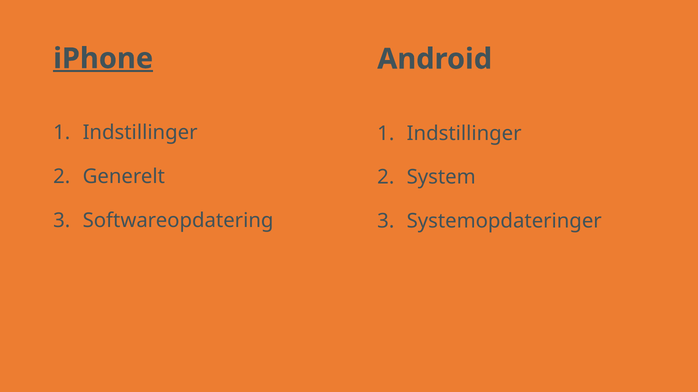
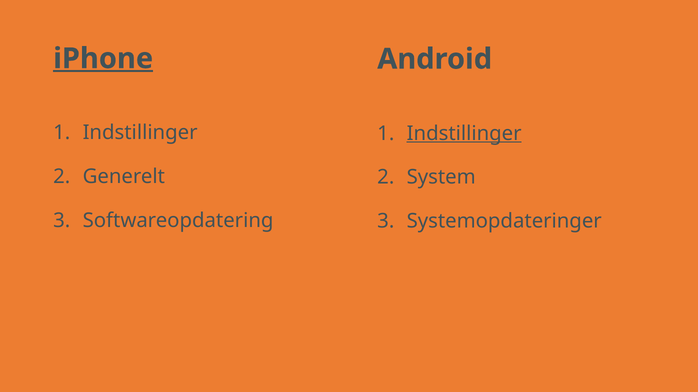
Indstillinger underline: none -> present (464, 134)
